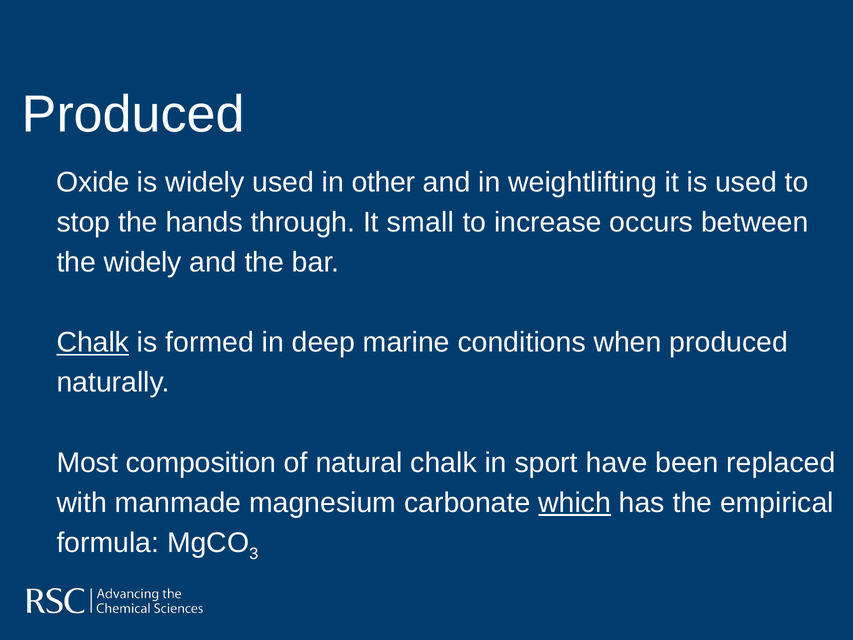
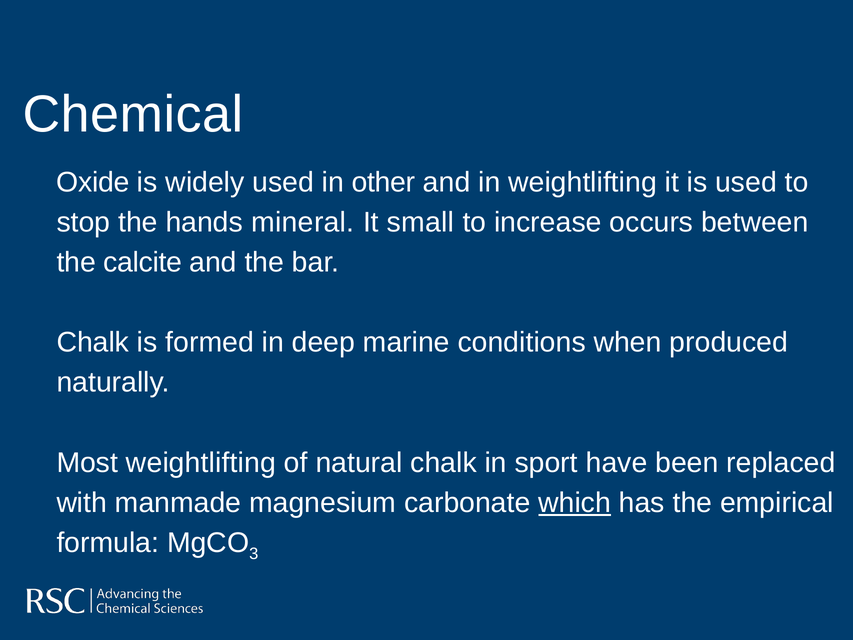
Produced: Produced -> Chemical (133, 114)
through: through -> mineral (303, 222)
the widely: widely -> calcite (143, 262)
Chalk underline: present -> none (93, 342)
Most composition: composition -> weightlifting (201, 462)
